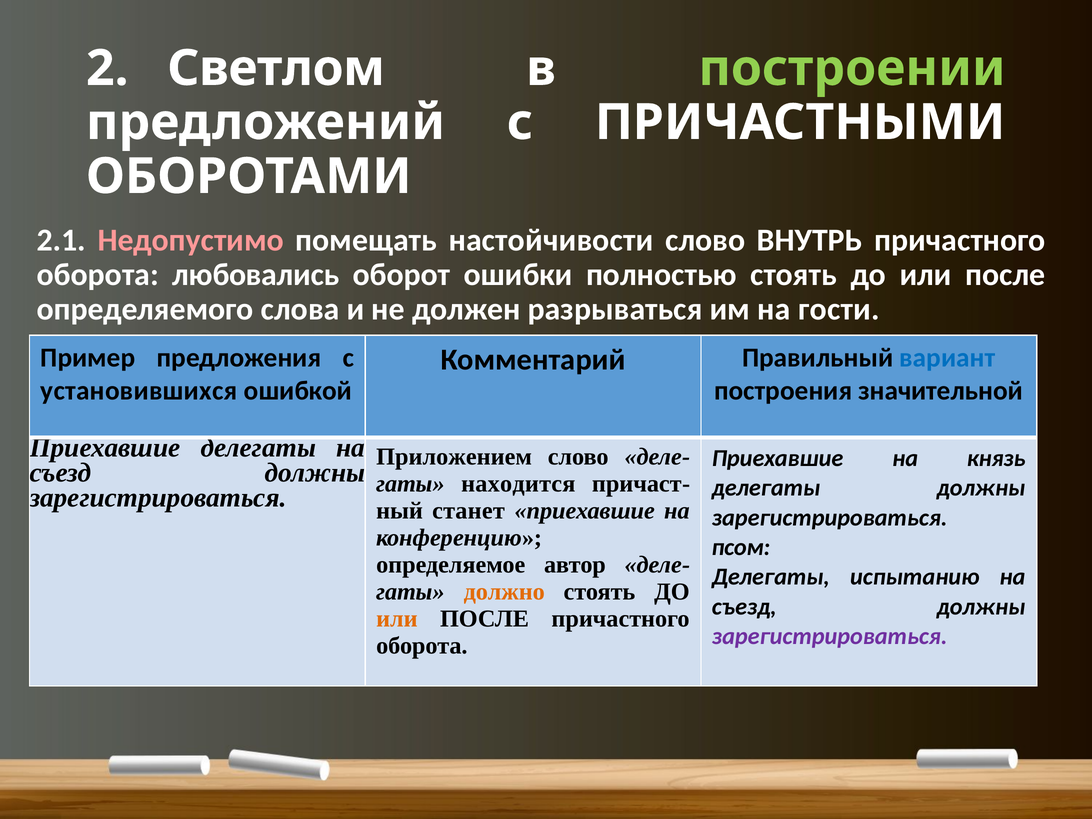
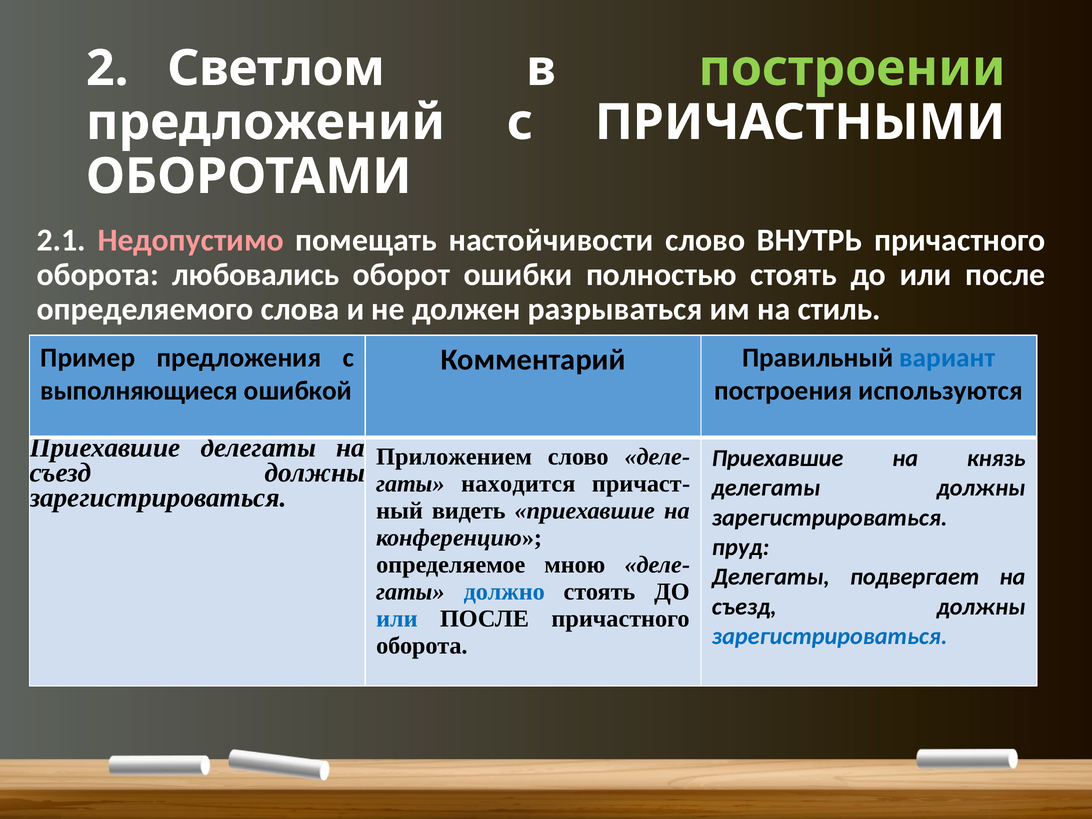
гости: гости -> стиль (839, 309)
установившихся: установившихся -> выполняющиеся (139, 391)
значительной: значительной -> используются (941, 391)
станет: станет -> видеть (469, 511)
псом: псом -> пруд (741, 547)
автор: автор -> мною (575, 565)
испытанию: испытанию -> подвергает (915, 577)
должно colour: orange -> blue (504, 592)
или colour: orange -> blue (397, 619)
зарегистрироваться colour: purple -> blue (830, 636)
